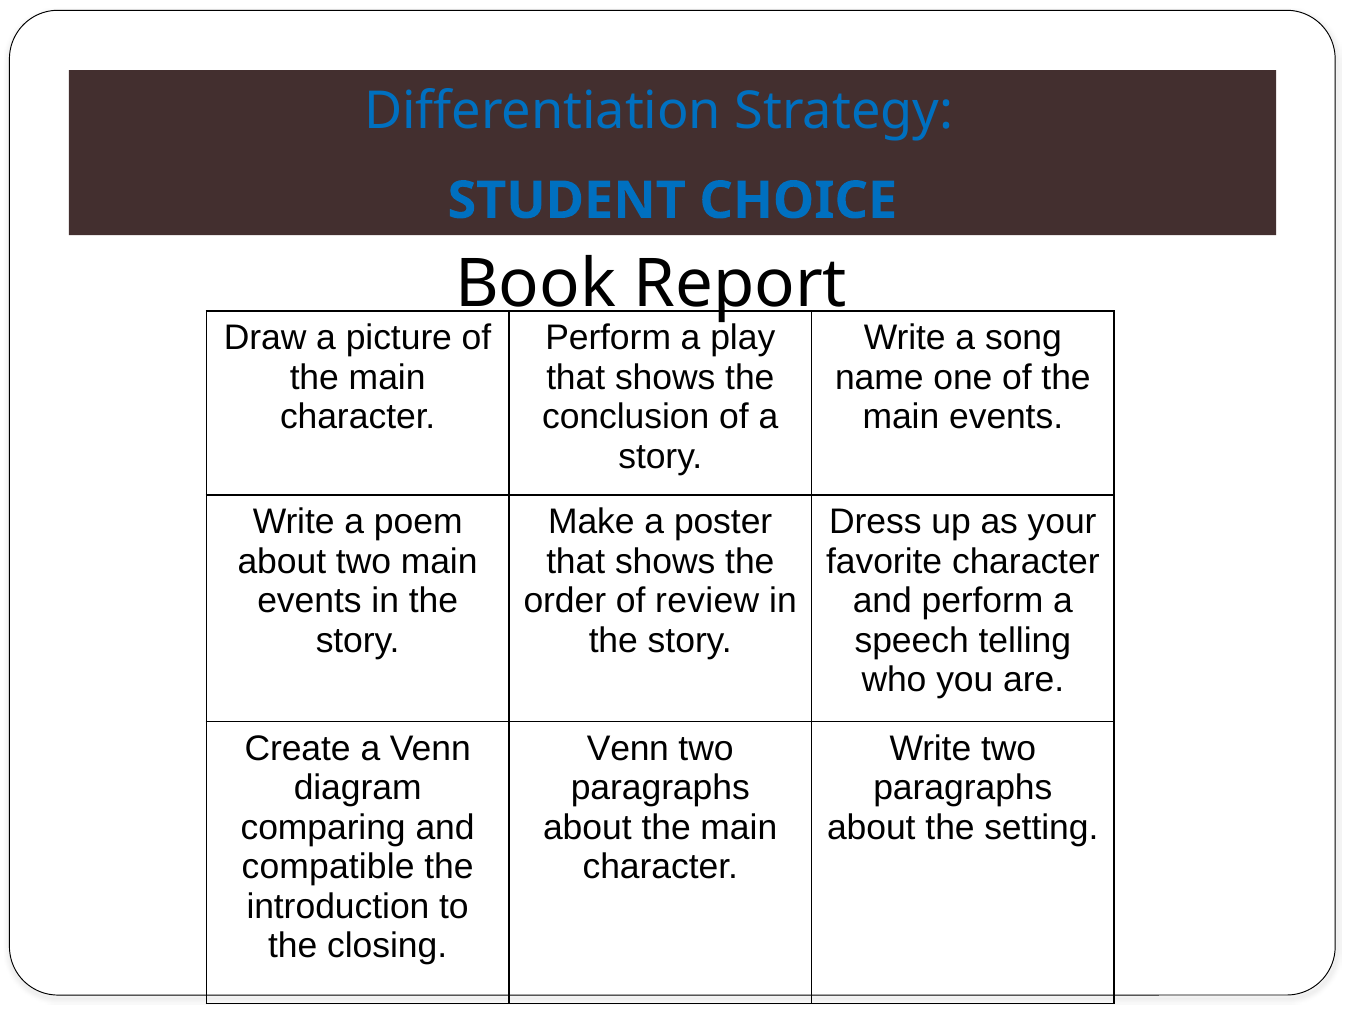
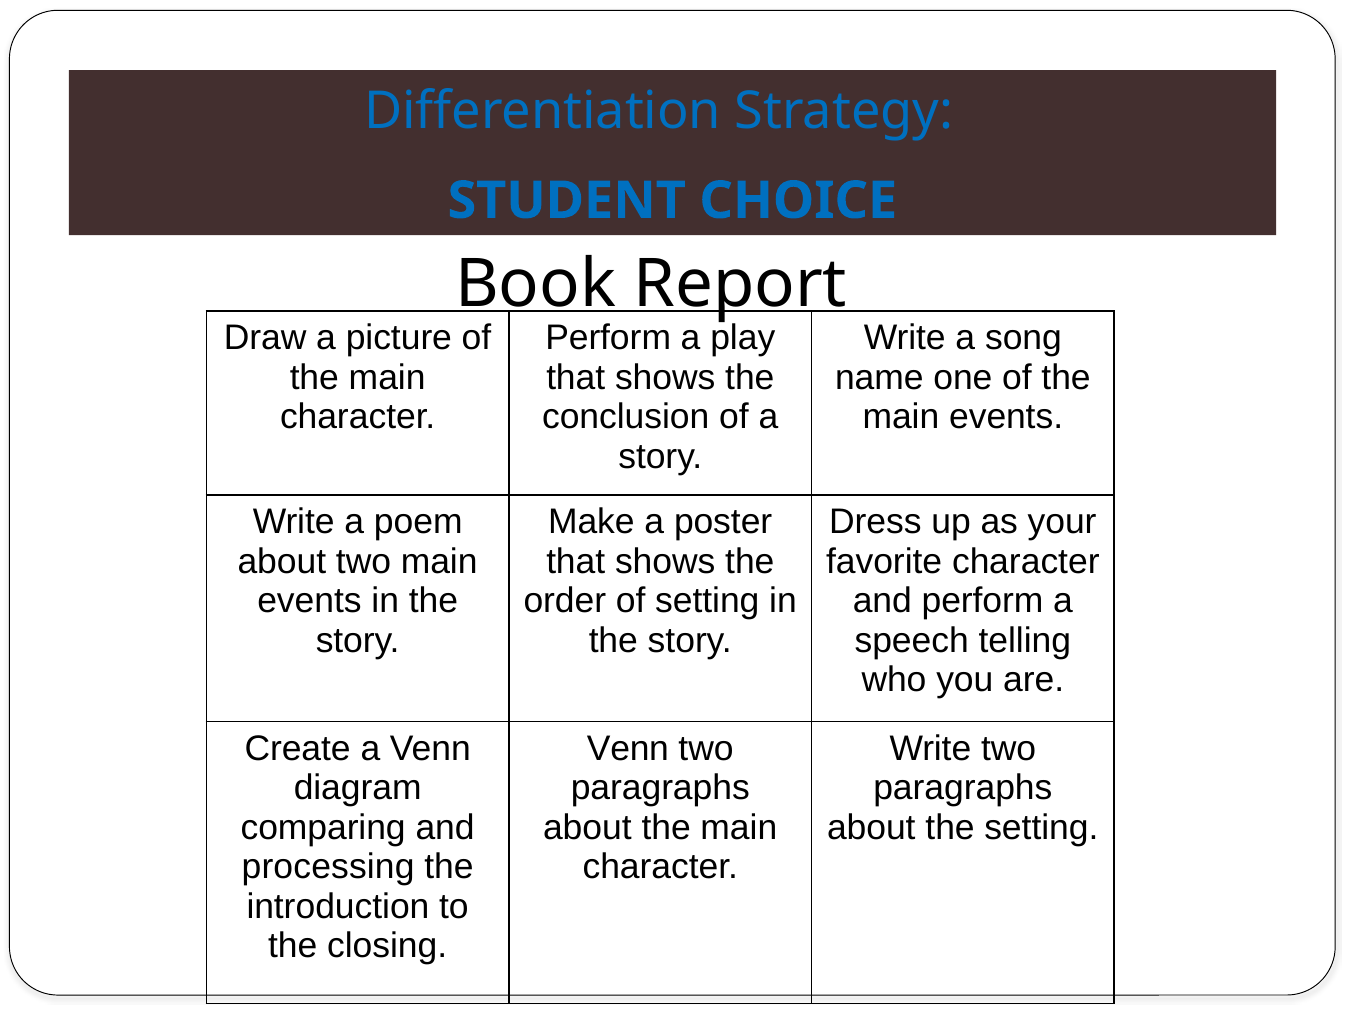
of review: review -> setting (707, 601)
compatible: compatible -> processing (328, 867)
